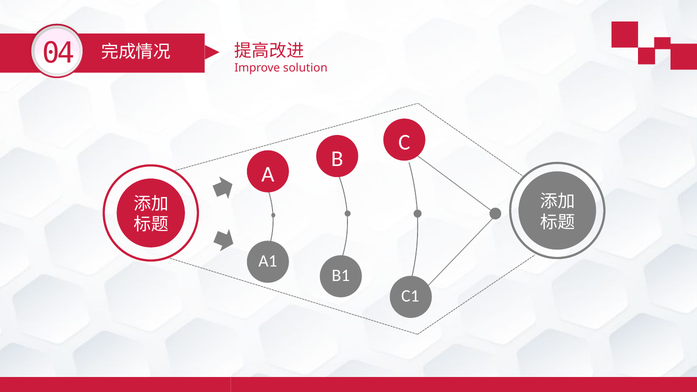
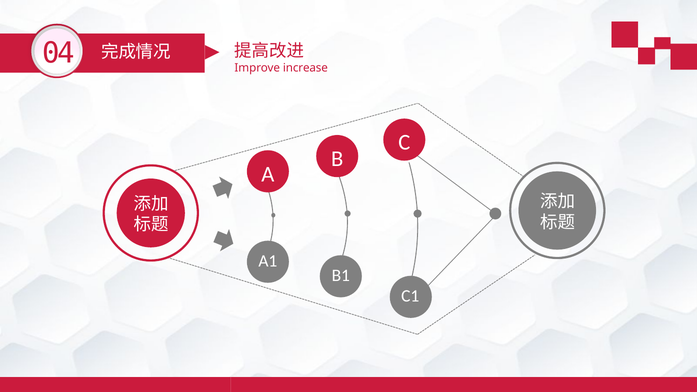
solution: solution -> increase (305, 68)
